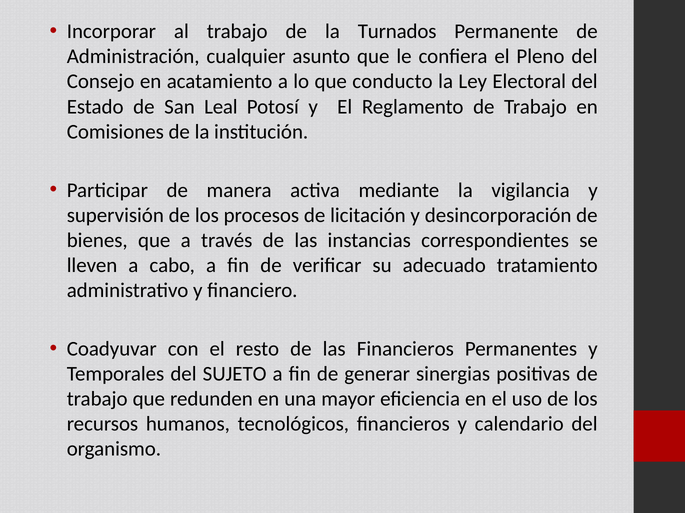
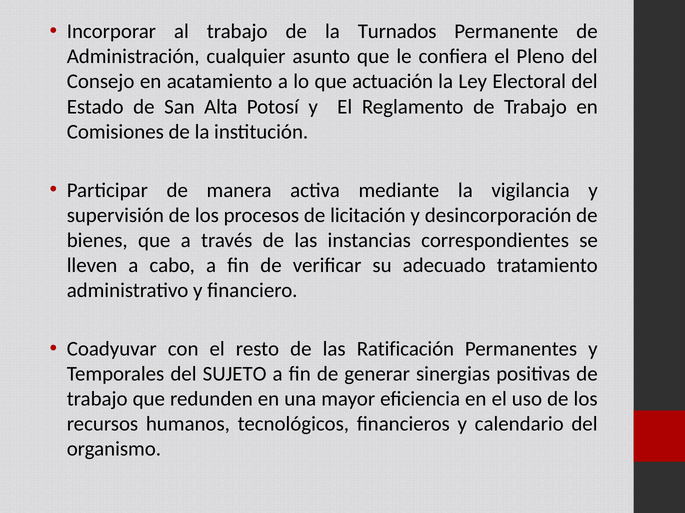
conducto: conducto -> actuación (393, 82)
Leal: Leal -> Alta (221, 107)
las Financieros: Financieros -> Ratificación (405, 349)
